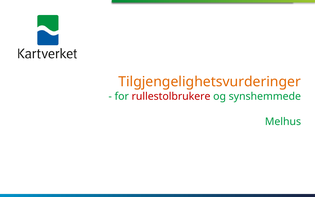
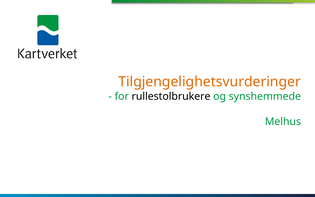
rullestolbrukere colour: red -> black (171, 96)
